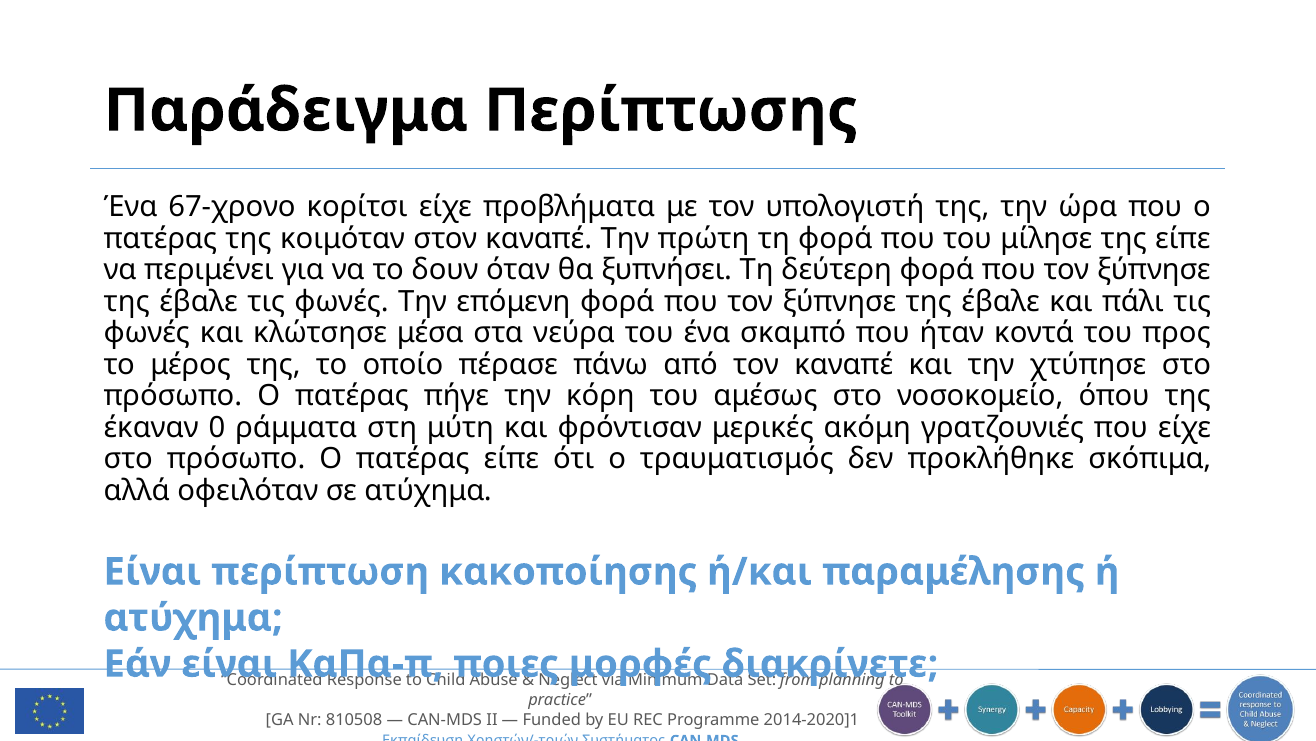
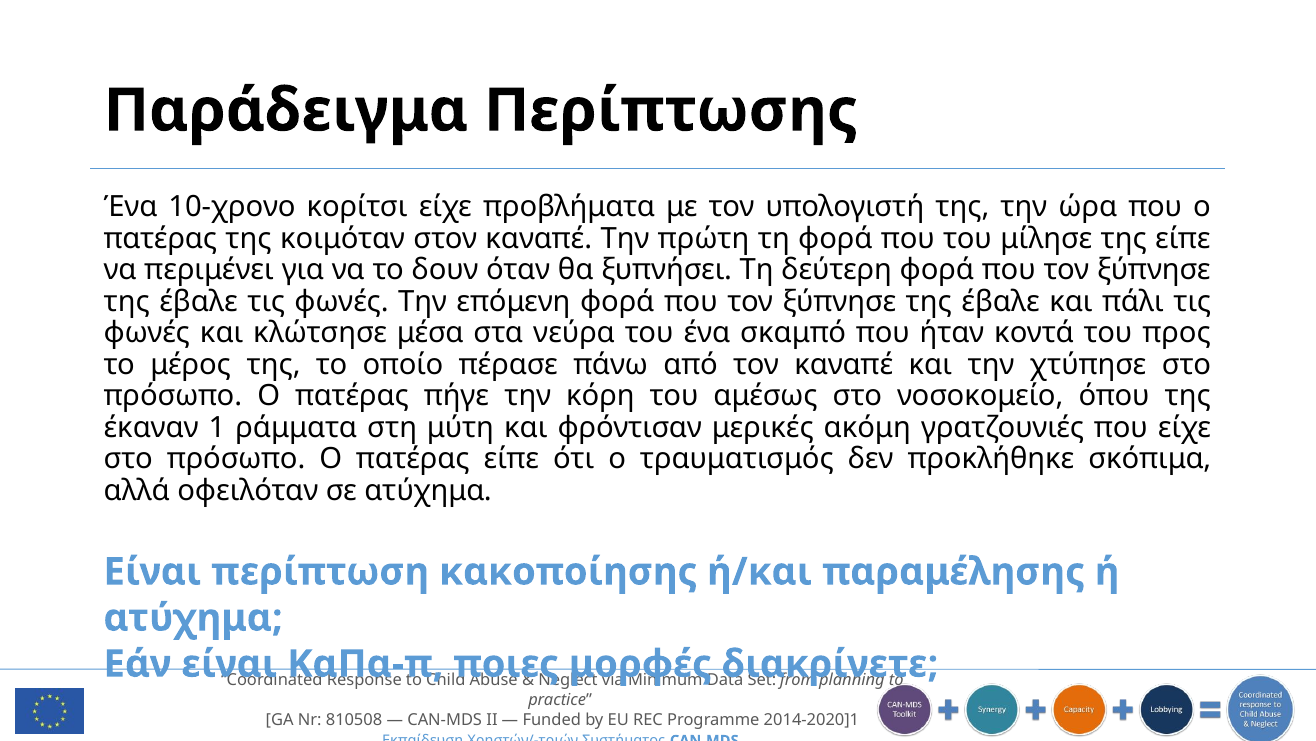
67-χρονο: 67-χρονο -> 10-χρονο (232, 207)
0: 0 -> 1 (217, 427)
